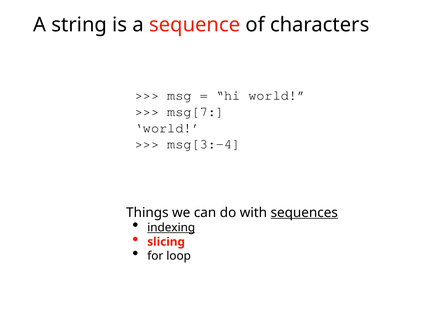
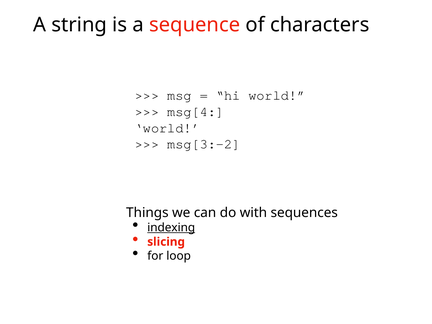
msg[7: msg[7 -> msg[4 (196, 112)
msg[3:-4: msg[3:-4 -> msg[3:-2 (204, 144)
sequences underline: present -> none (304, 213)
